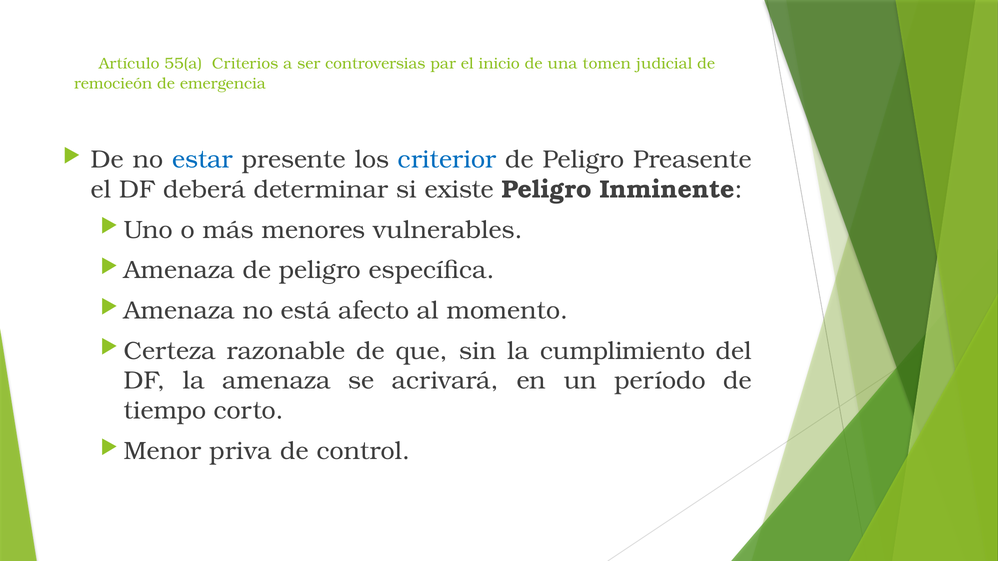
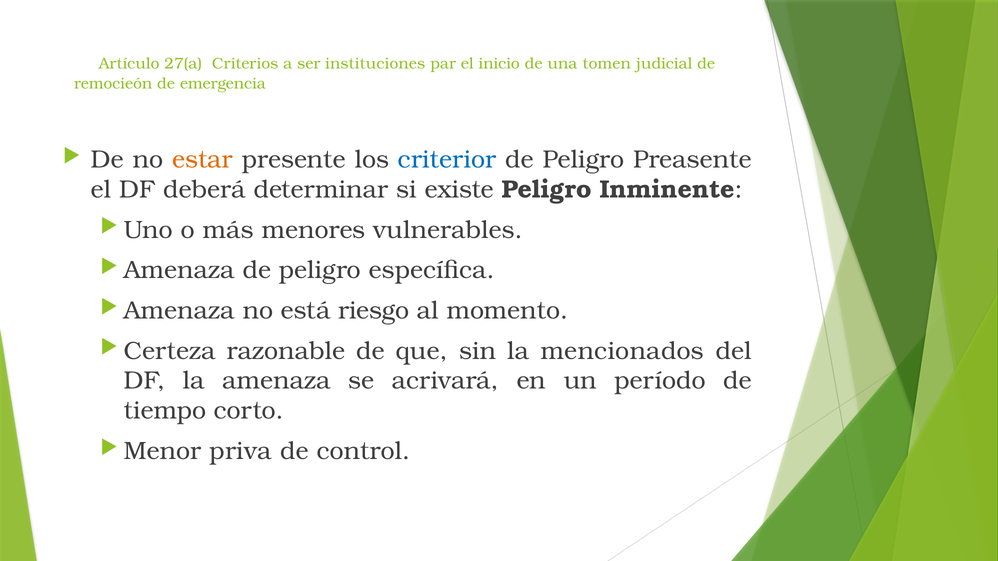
55(a: 55(a -> 27(a (183, 63)
controversias: controversias -> instituciones (375, 63)
estar colour: blue -> orange (203, 160)
afecto: afecto -> riesgo (374, 311)
cumplimiento: cumplimiento -> mencionados (622, 351)
